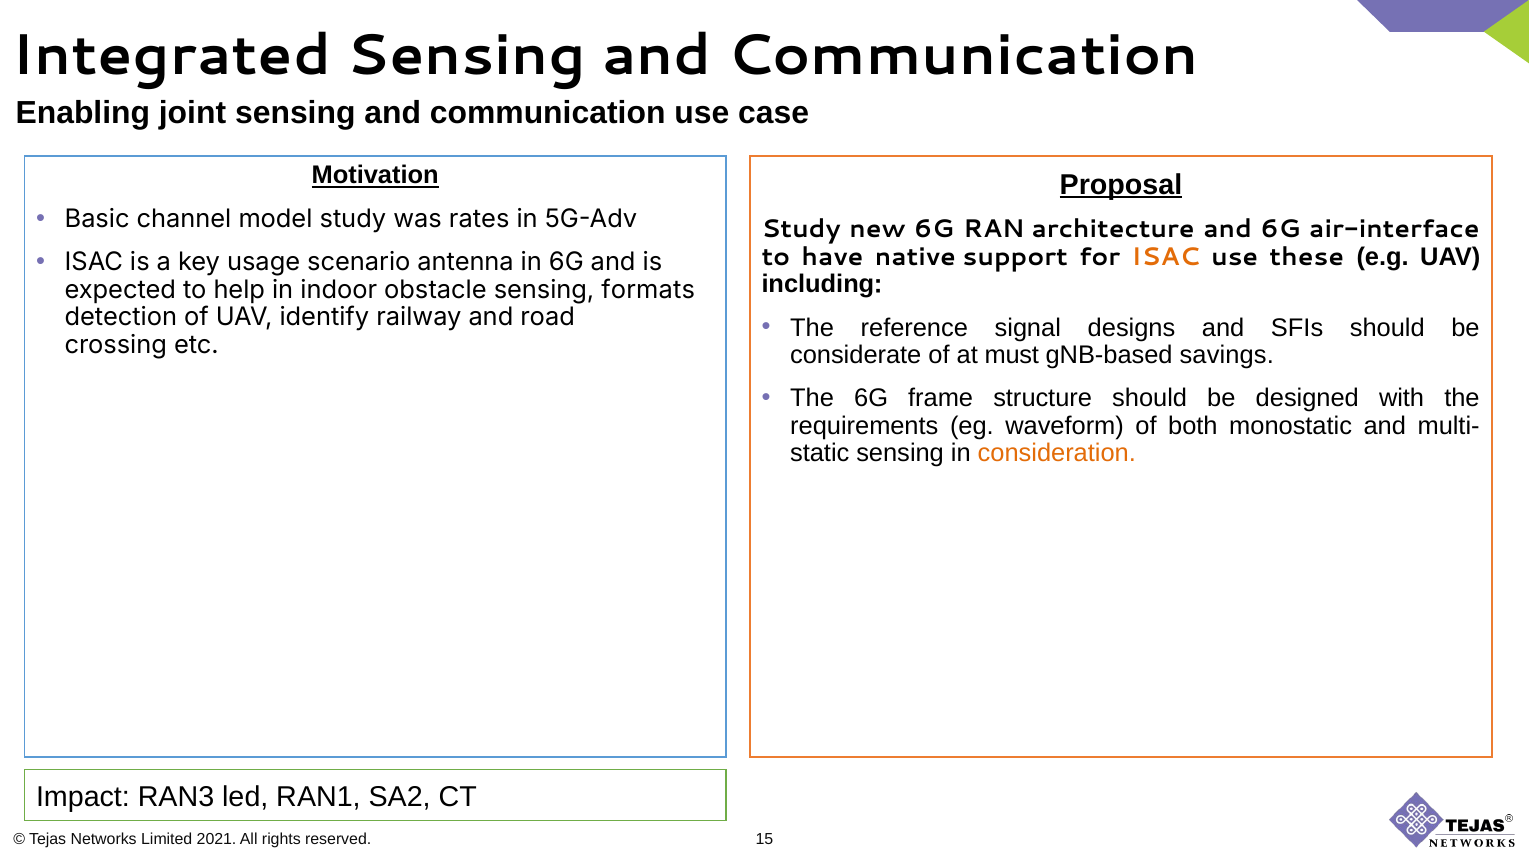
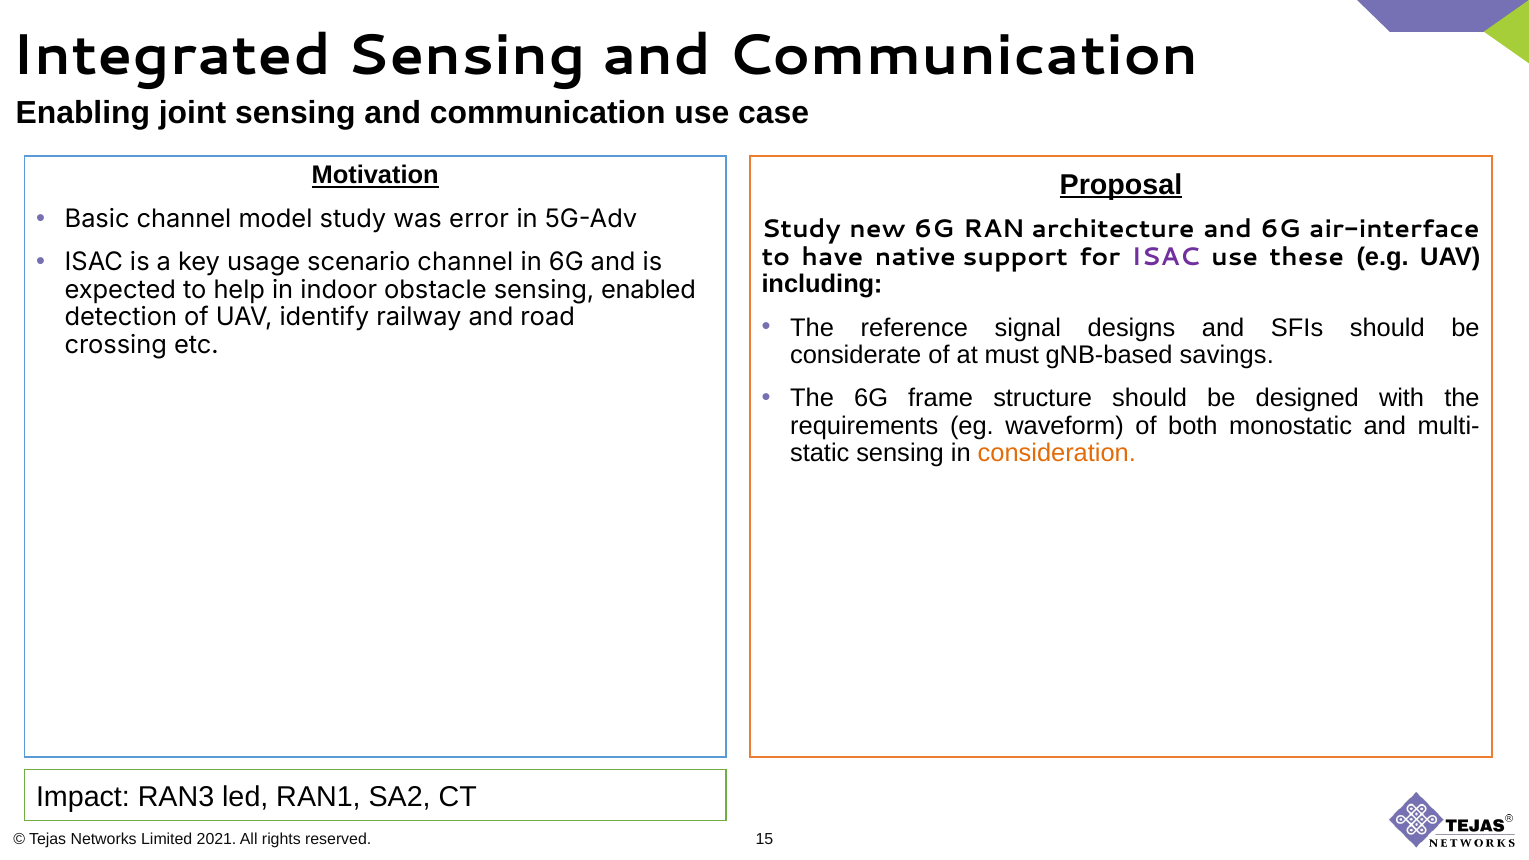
rates: rates -> error (479, 219)
ISAC colour: orange -> purple (1166, 257)
scenario antenna: antenna -> channel (465, 262)
formats: formats -> enabled (648, 290)
